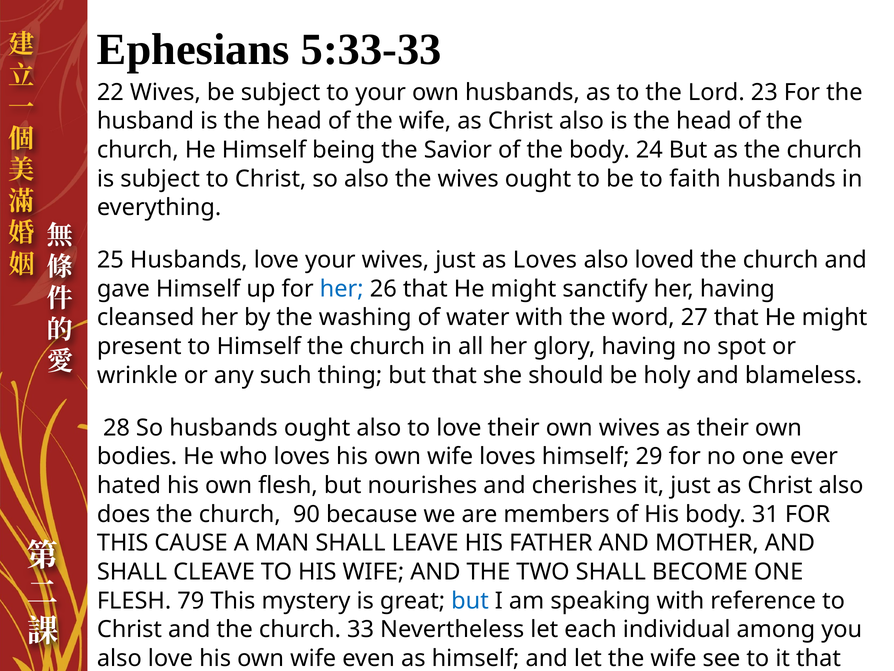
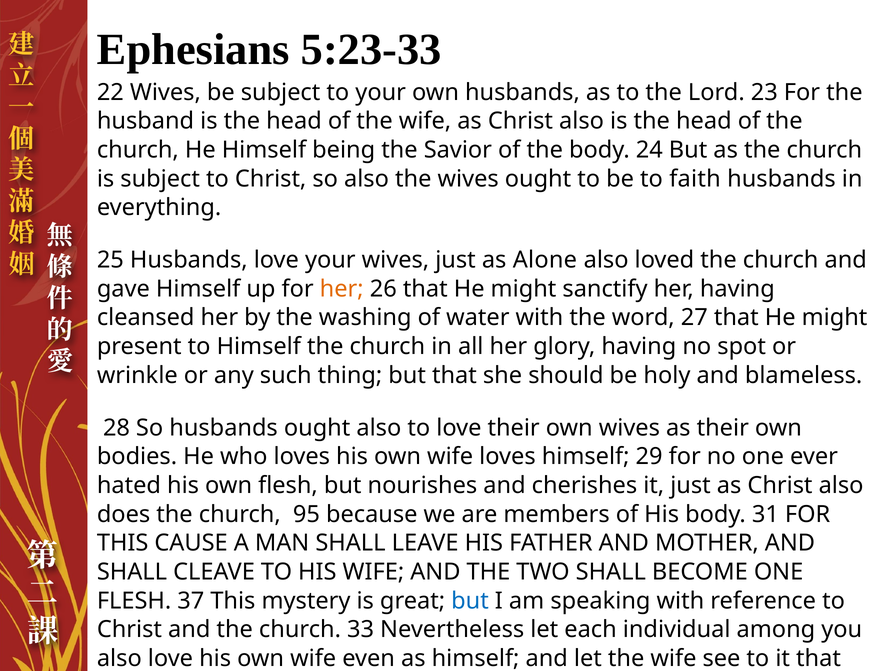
5:33-33: 5:33-33 -> 5:23-33 (371, 50)
as Loves: Loves -> Alone (545, 260)
her colour: blue -> orange (342, 289)
90: 90 -> 95 (306, 514)
79: 79 -> 37 (191, 600)
